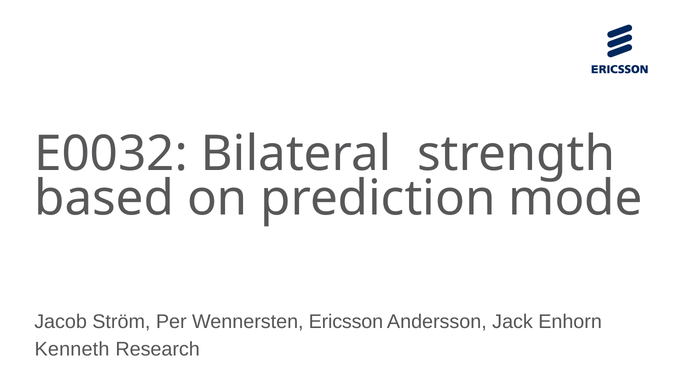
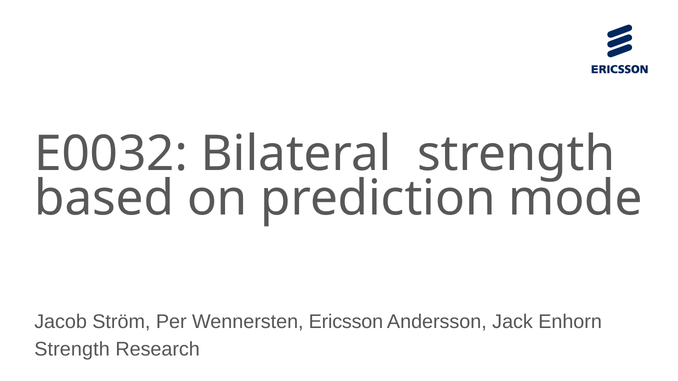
Kenneth: Kenneth -> Strength (72, 350)
